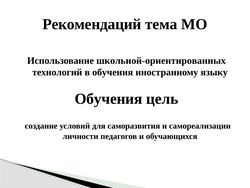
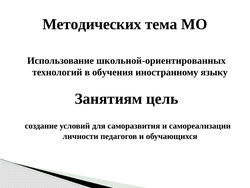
Рекомендаций: Рекомендаций -> Методических (92, 24)
Обучения: Обучения -> Занятиям (108, 99)
